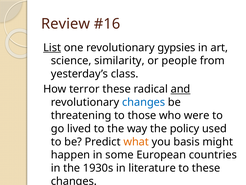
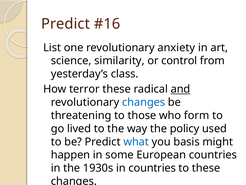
Review: Review -> Predict (66, 24)
List underline: present -> none (52, 47)
gypsies: gypsies -> anxiety (176, 47)
people: people -> control (179, 61)
were: were -> form (197, 115)
what colour: orange -> blue (136, 141)
in literature: literature -> countries (152, 168)
